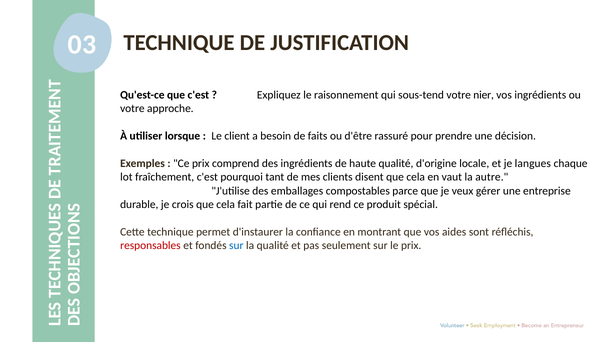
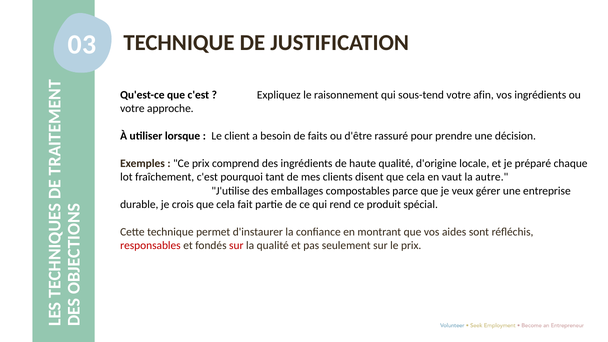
nier: nier -> afin (484, 95)
langues: langues -> préparé (533, 163)
sur colour: blue -> red (236, 245)
